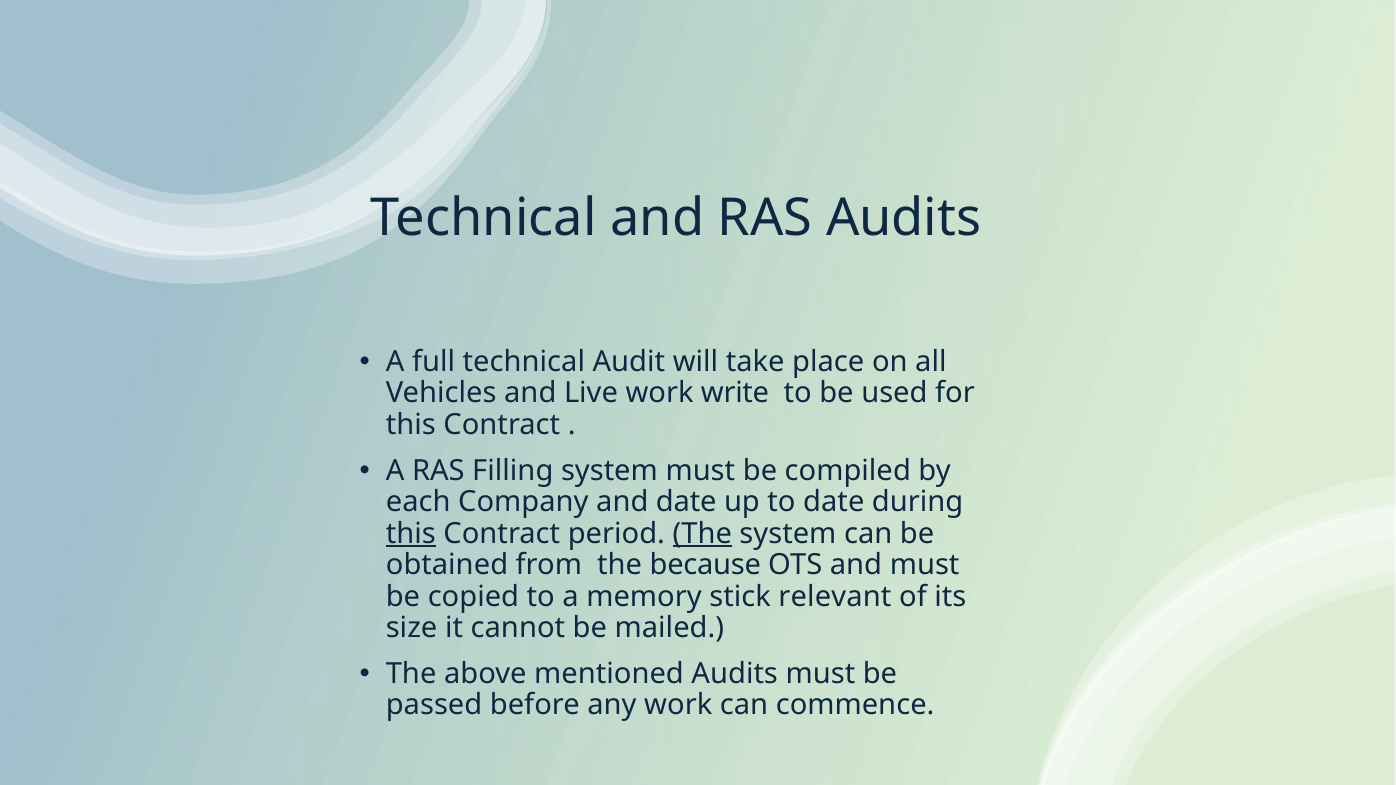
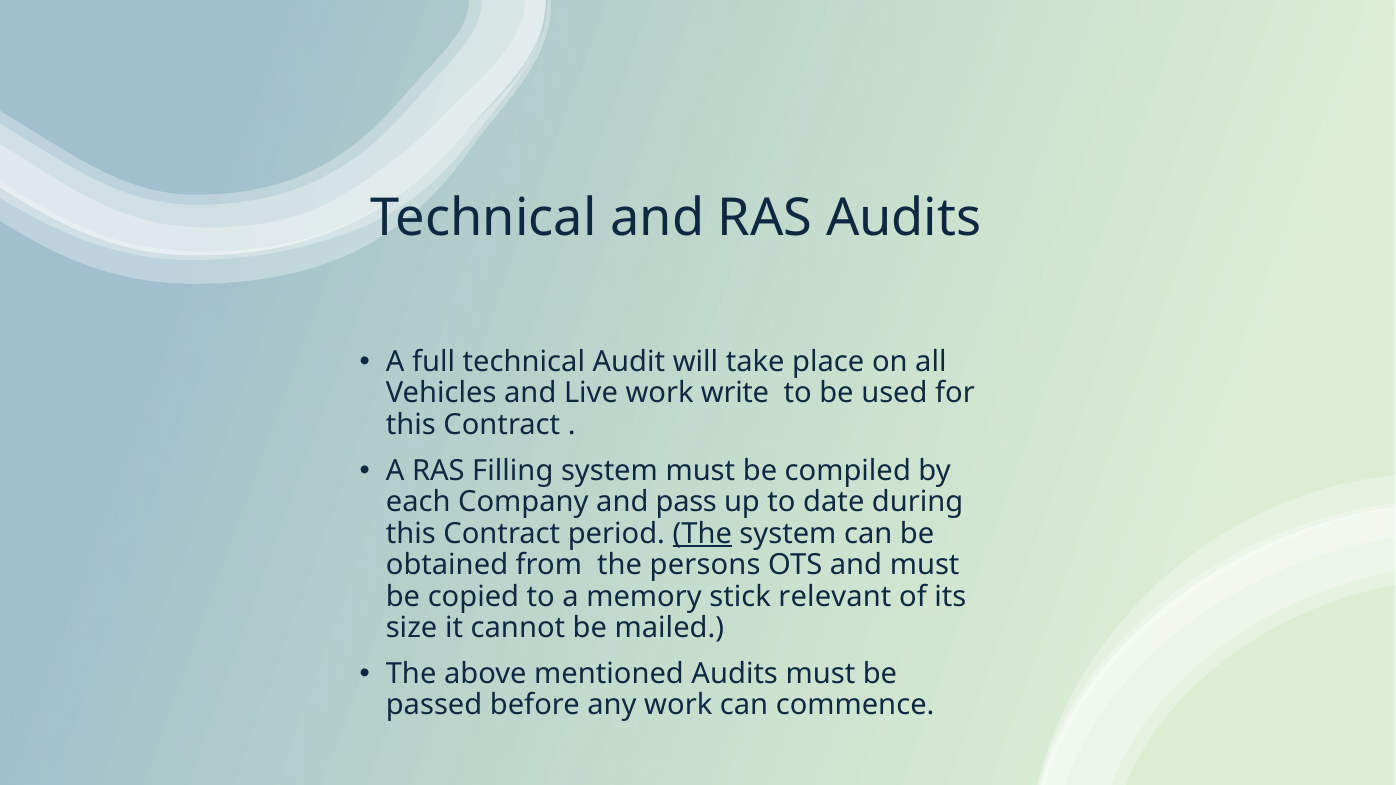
and date: date -> pass (686, 502)
this underline: present -> none (411, 534)
because: because -> persons (705, 565)
